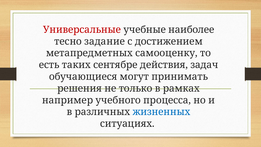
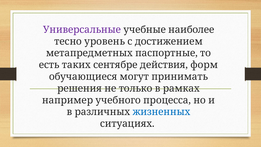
Универсальные colour: red -> purple (82, 30)
задание: задание -> уровень (105, 41)
самооценку: самооценку -> паспортные (166, 53)
задач: задач -> форм (204, 65)
